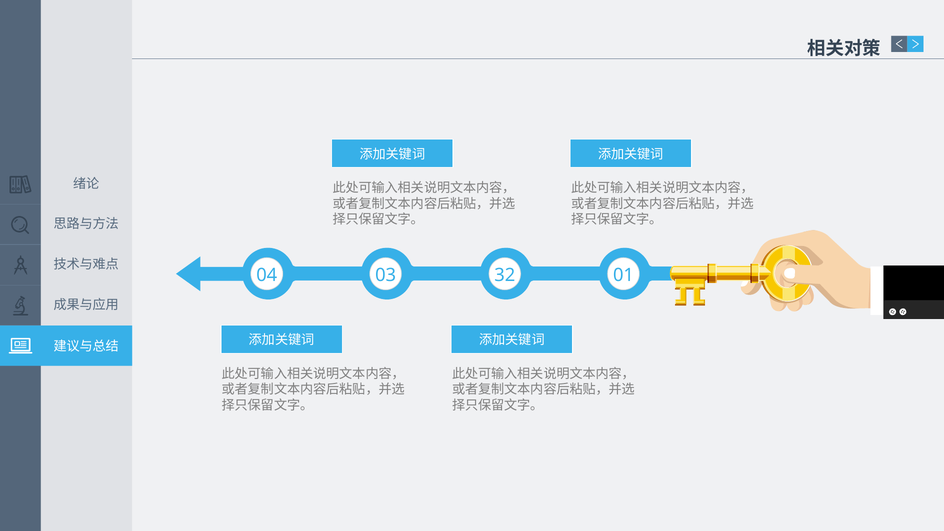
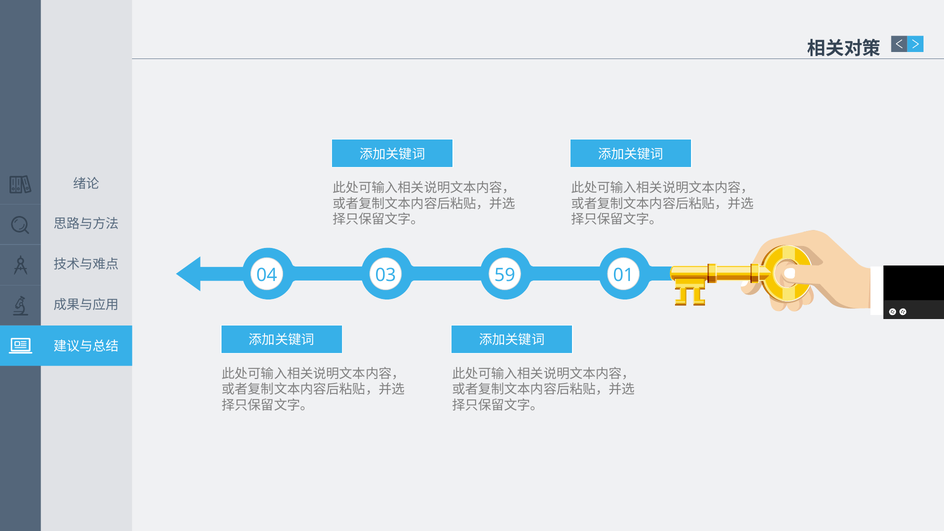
32: 32 -> 59 (505, 275)
